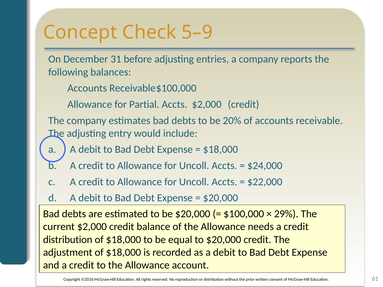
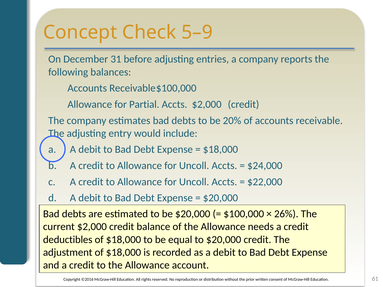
29%: 29% -> 26% (286, 214)
distribution: distribution -> deductibles (68, 240)
